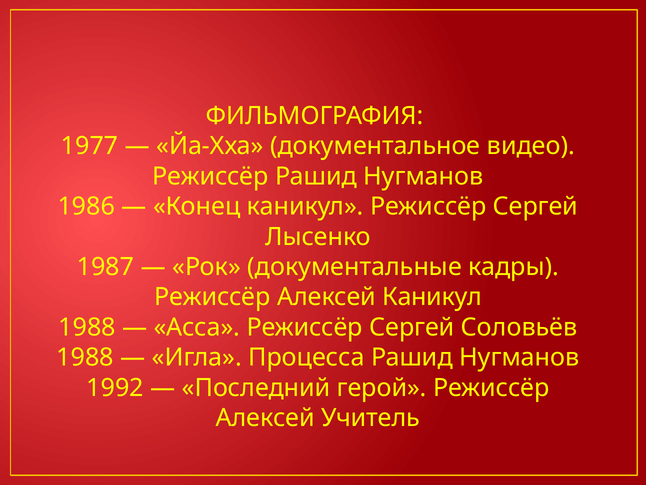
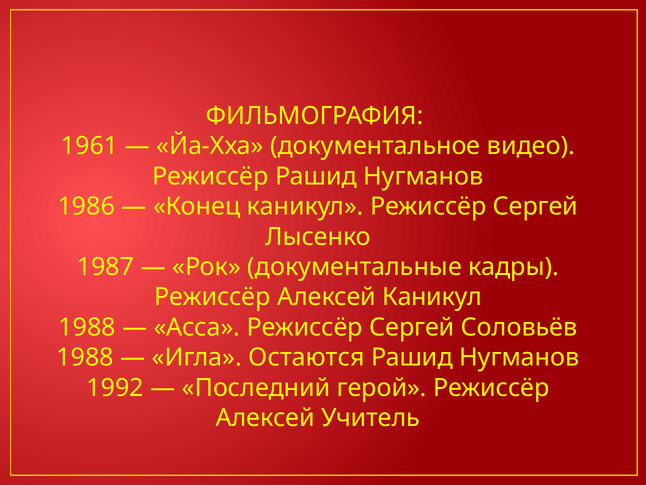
1977: 1977 -> 1961 (90, 146)
Процесса: Процесса -> Остаются (306, 357)
